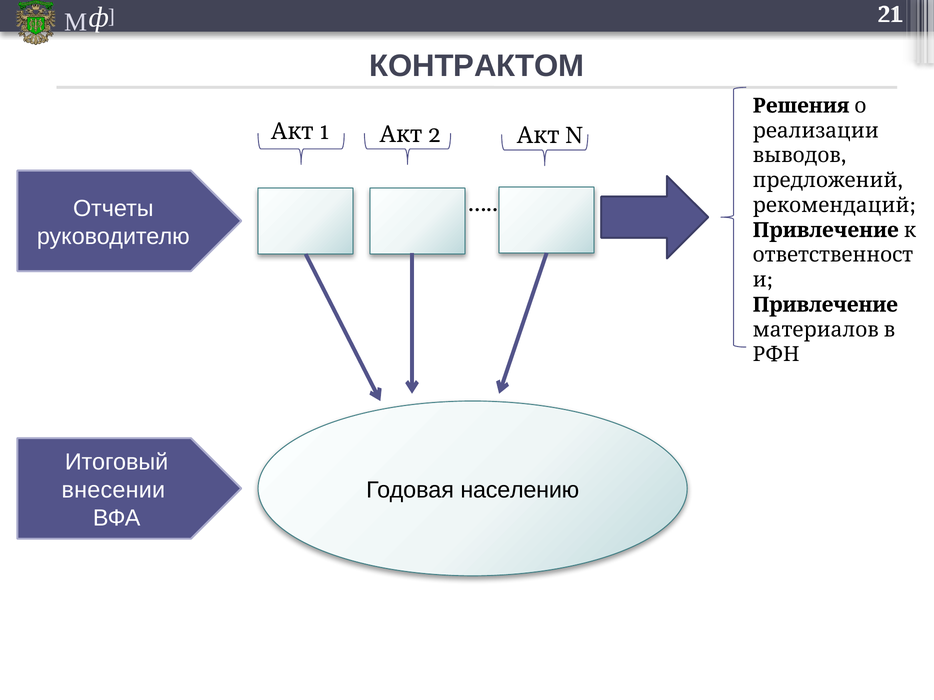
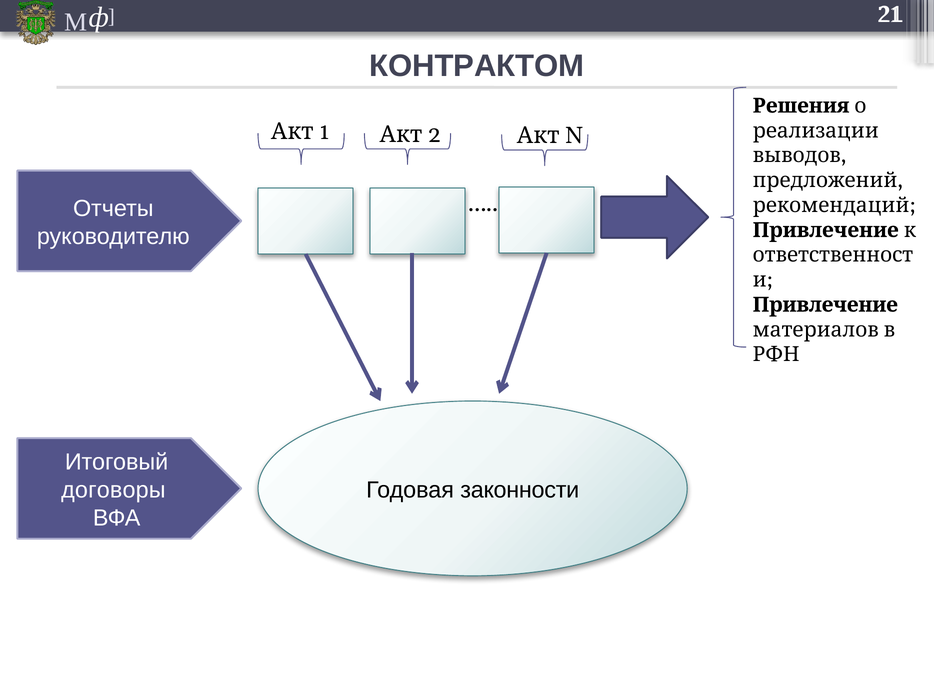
внесении: внесении -> договоры (113, 490)
населению: населению -> законности (520, 490)
